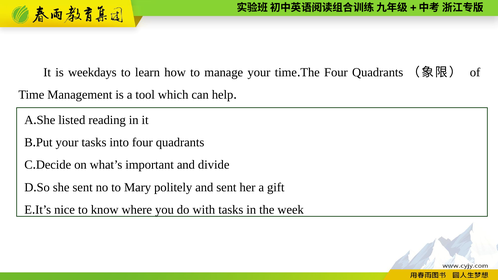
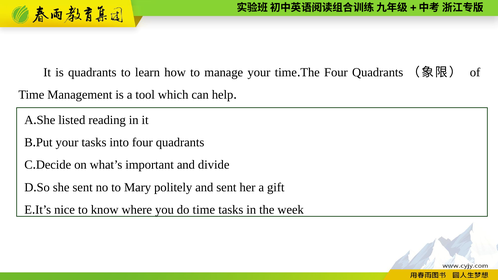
is weekdays: weekdays -> quadrants (92, 72)
do with: with -> time (204, 210)
